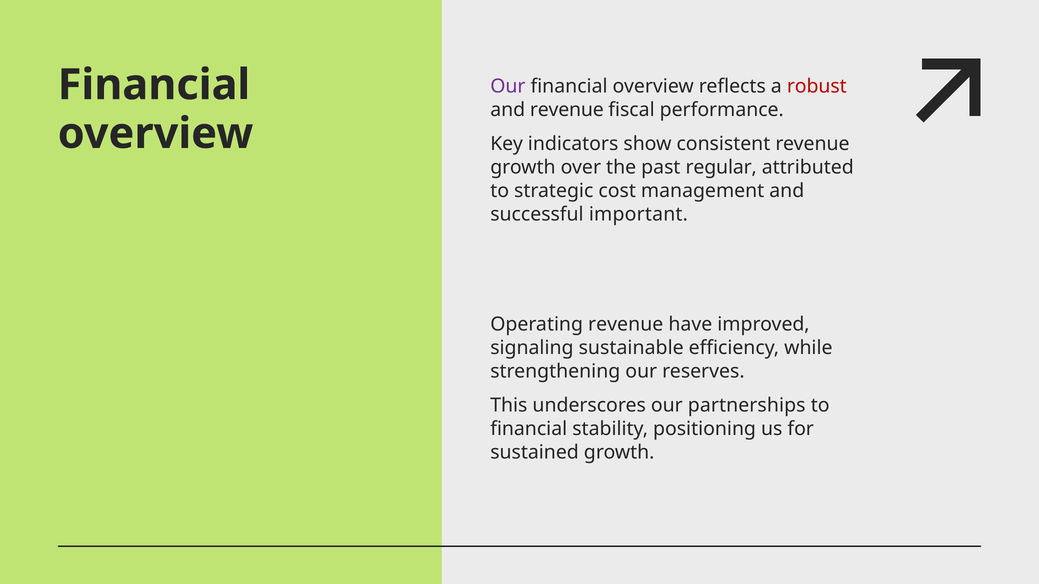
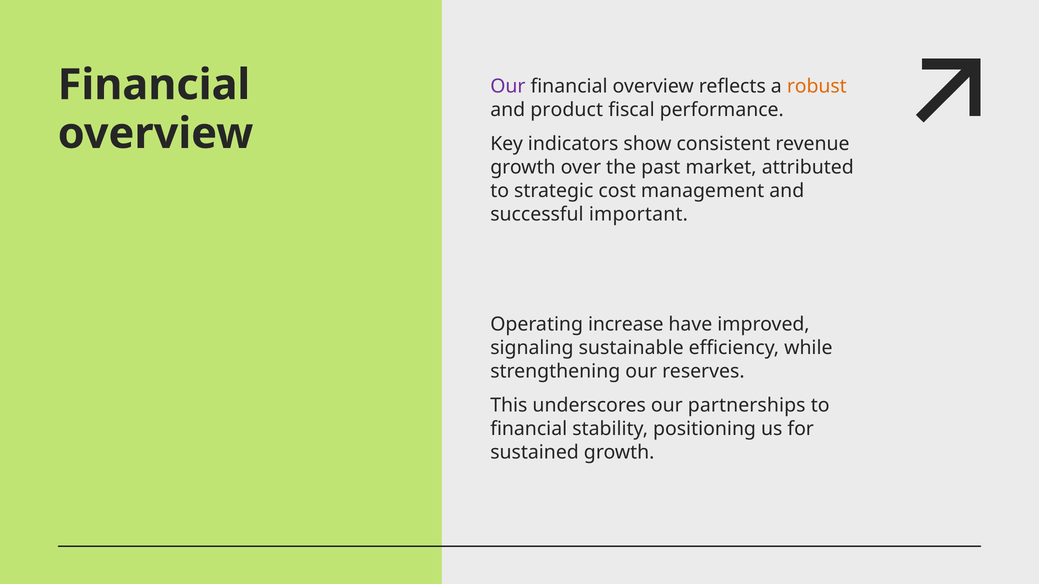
robust colour: red -> orange (817, 87)
and revenue: revenue -> product (567, 110)
regular: regular -> market (721, 168)
Operating revenue: revenue -> increase (626, 325)
